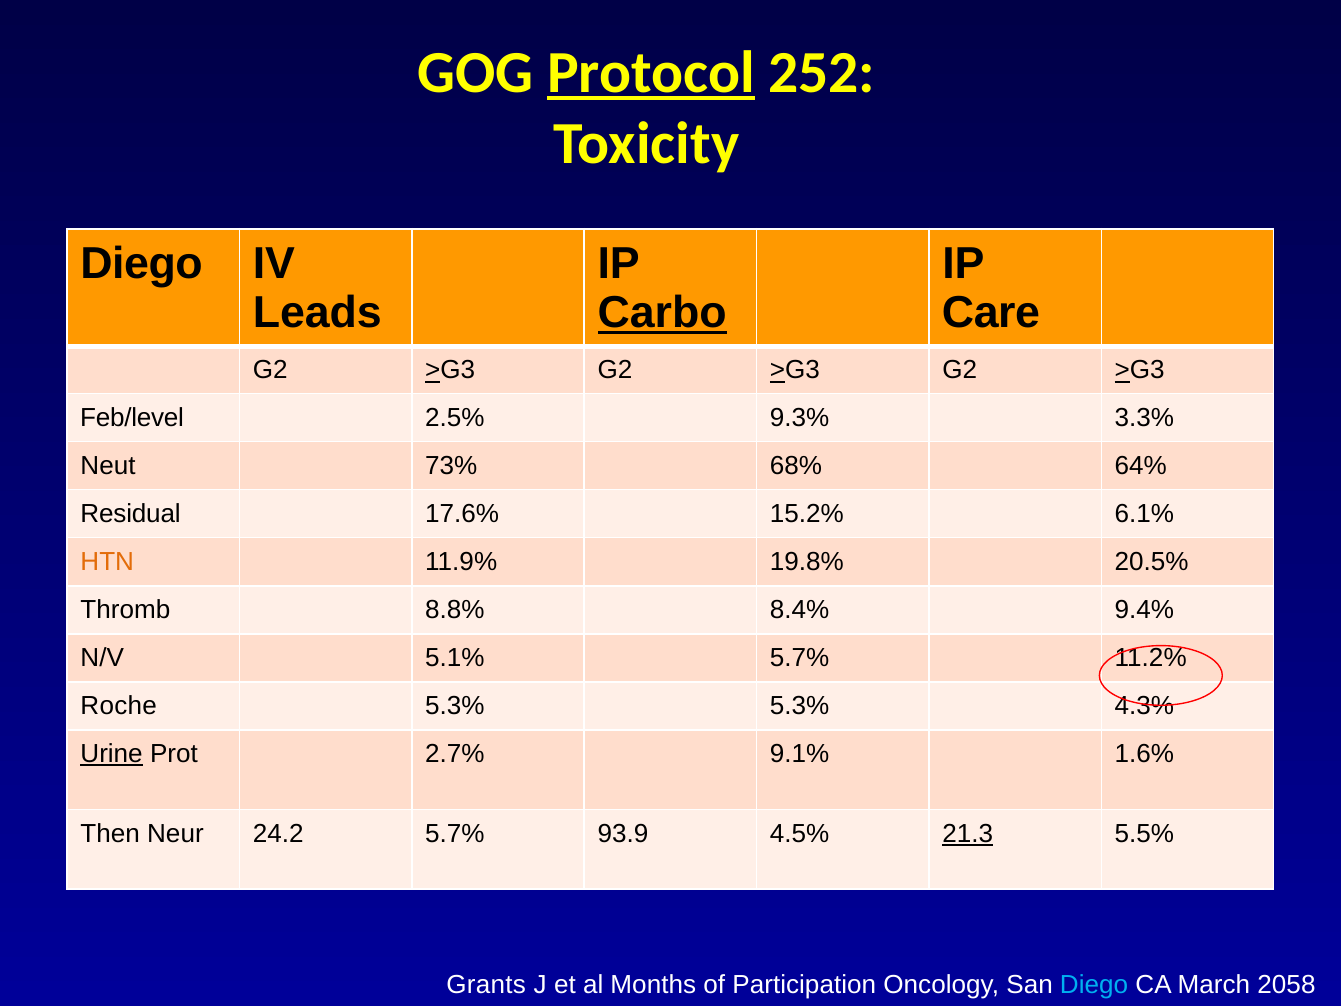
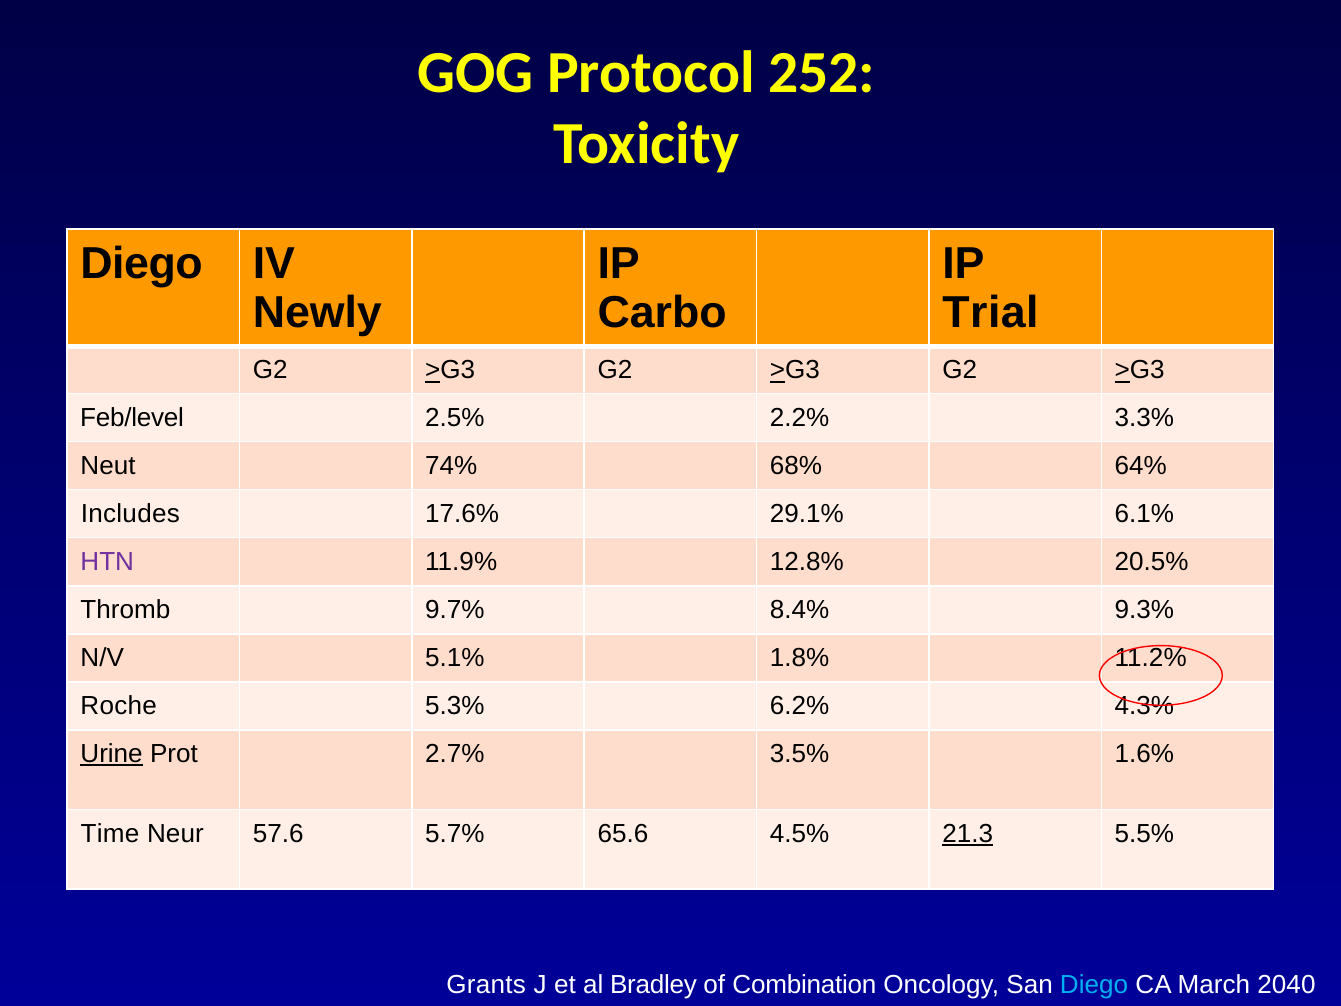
Protocol underline: present -> none (651, 72)
Leads: Leads -> Newly (317, 313)
Carbo underline: present -> none (662, 313)
Care: Care -> Trial (991, 313)
9.3%: 9.3% -> 2.2% (800, 417)
73%: 73% -> 74% (451, 465)
Residual: Residual -> Includes (130, 514)
15.2%: 15.2% -> 29.1% (807, 514)
HTN colour: orange -> purple (107, 562)
19.8%: 19.8% -> 12.8% (807, 562)
8.8%: 8.8% -> 9.7% (455, 610)
9.4%: 9.4% -> 9.3% (1144, 610)
5.1% 5.7%: 5.7% -> 1.8% (800, 658)
5.3% 5.3%: 5.3% -> 6.2% (800, 706)
9.1%: 9.1% -> 3.5% (800, 754)
Then: Then -> Time (110, 833)
24.2: 24.2 -> 57.6 (278, 833)
93.9: 93.9 -> 65.6 (623, 833)
Months: Months -> Bradley (653, 985)
Participation: Participation -> Combination (804, 985)
2058: 2058 -> 2040 (1286, 985)
